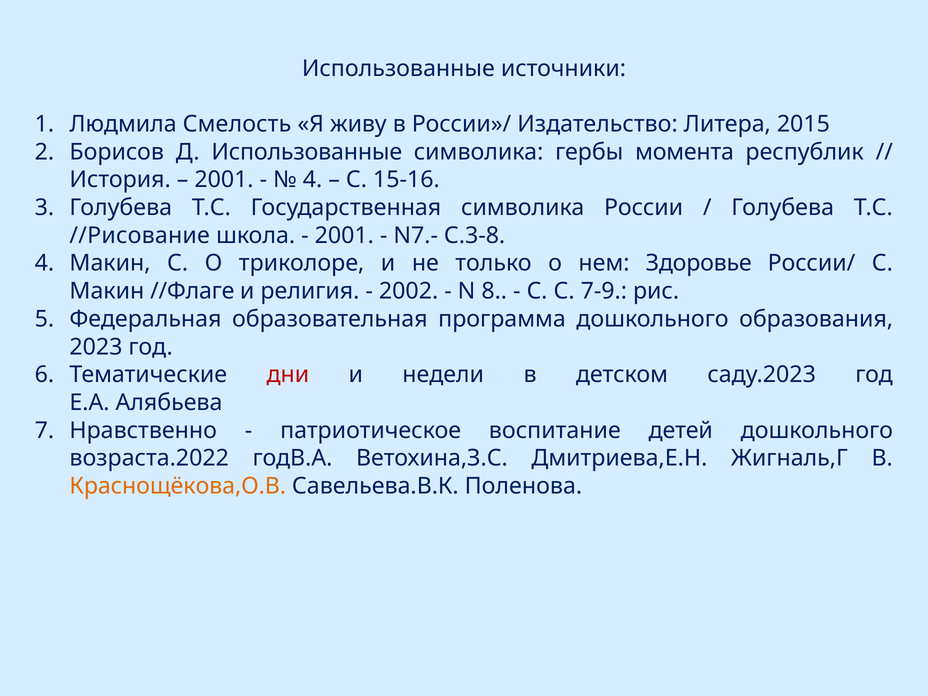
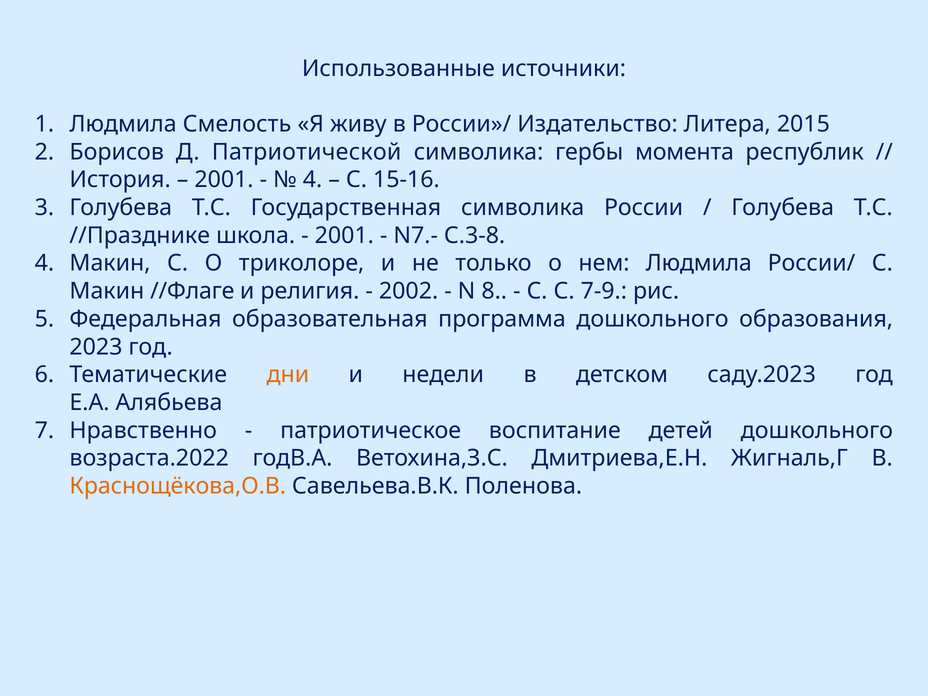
Д Использованные: Использованные -> Патриотической (307, 152)
//Рисование: //Рисование -> //Празднике (140, 235)
нем Здоровье: Здоровье -> Людмила (699, 263)
дни colour: red -> orange (288, 375)
